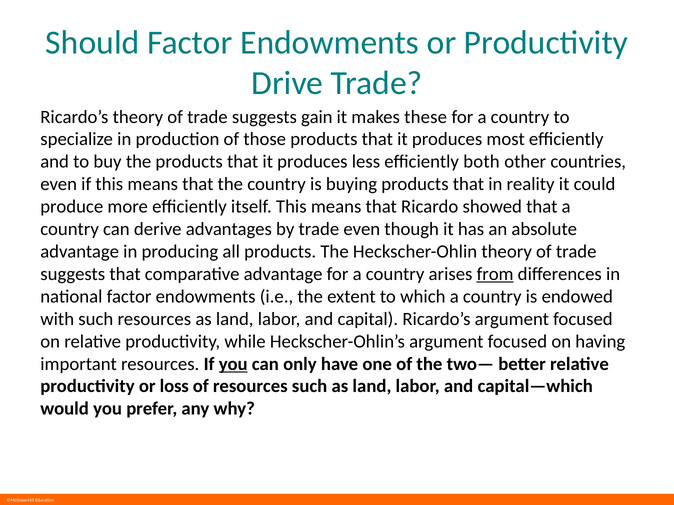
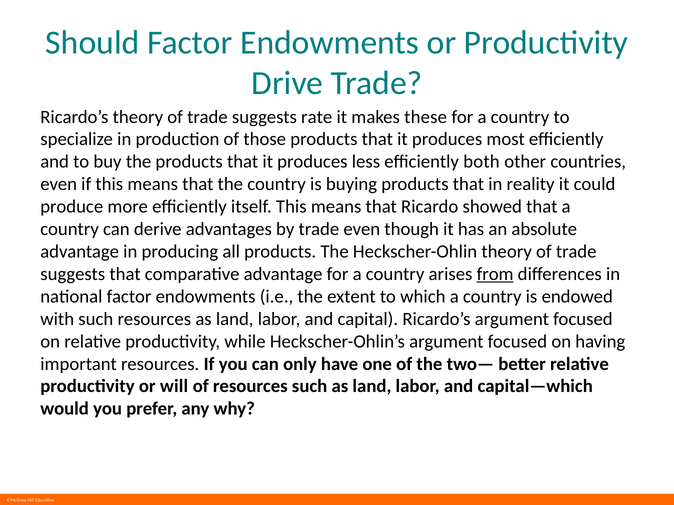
gain: gain -> rate (317, 117)
you underline: present -> none (233, 364)
loss: loss -> will (174, 387)
